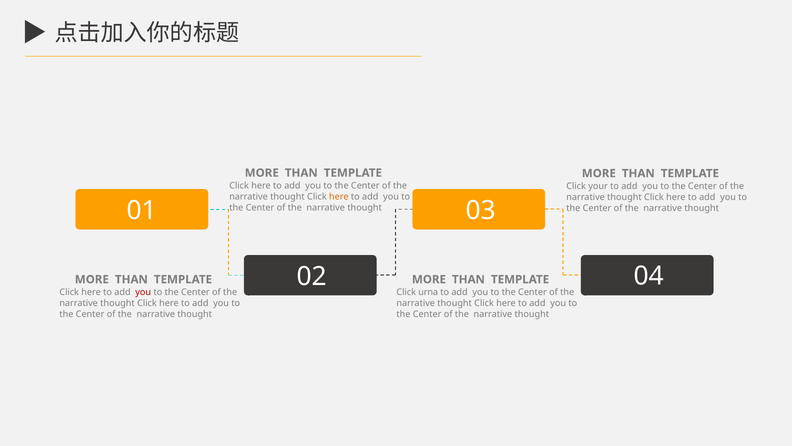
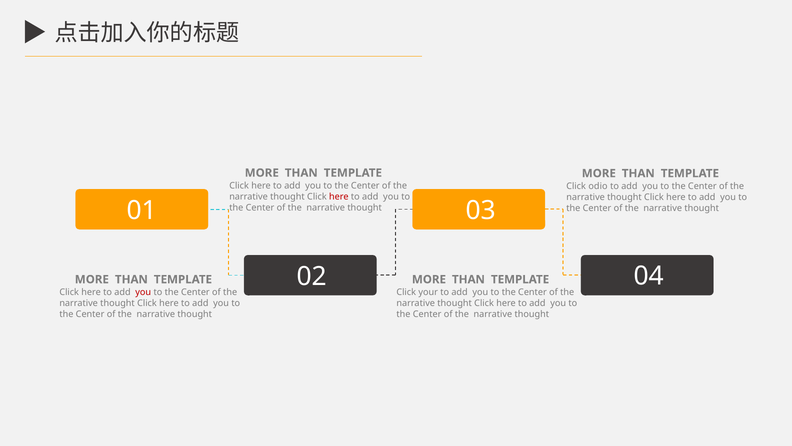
your: your -> odio (598, 186)
here colour: orange -> red (339, 197)
urna: urna -> your (428, 292)
